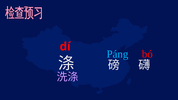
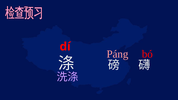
Páng colour: light blue -> pink (118, 54)
